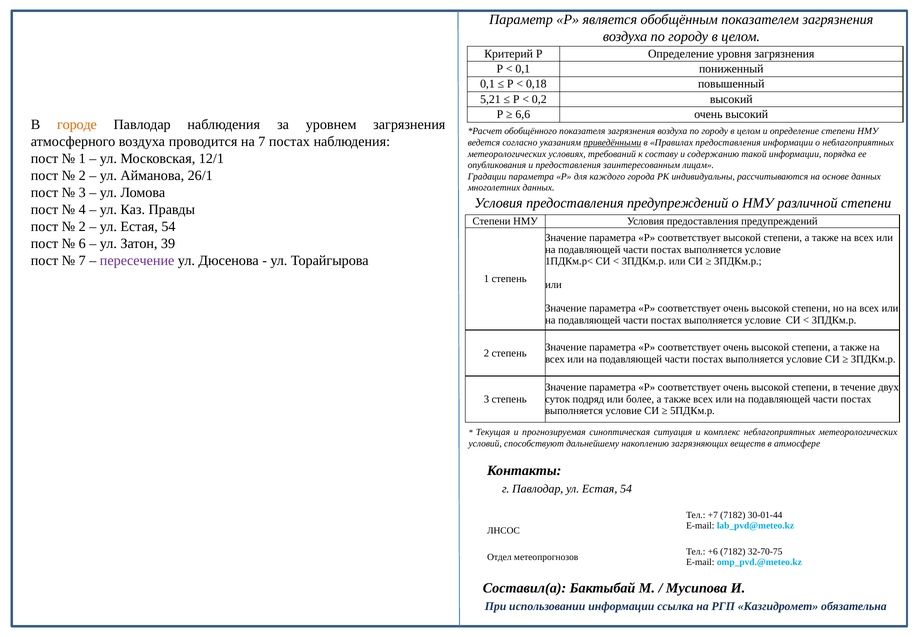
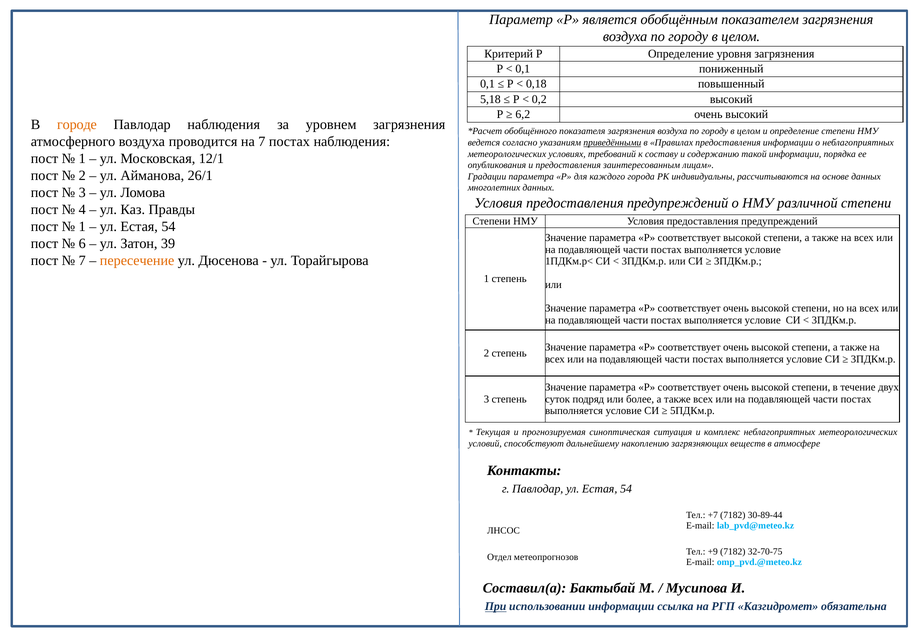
5,21: 5,21 -> 5,18 (490, 99)
6,6: 6,6 -> 6,2 (523, 114)
2: 2 -> 1 (82, 226)
пересечение colour: purple -> orange (137, 260)
30-01-44: 30-01-44 -> 30-89-44 (765, 514)
+6: +6 -> +9 (713, 551)
При underline: none -> present (496, 606)
